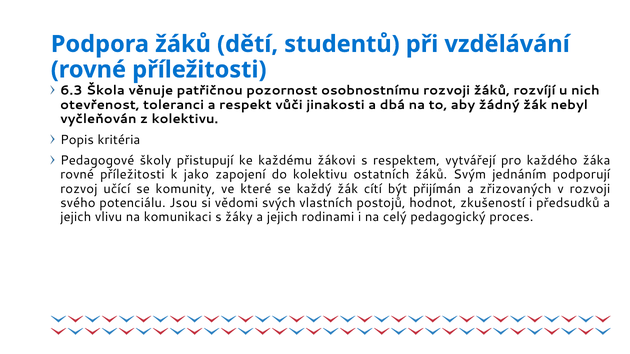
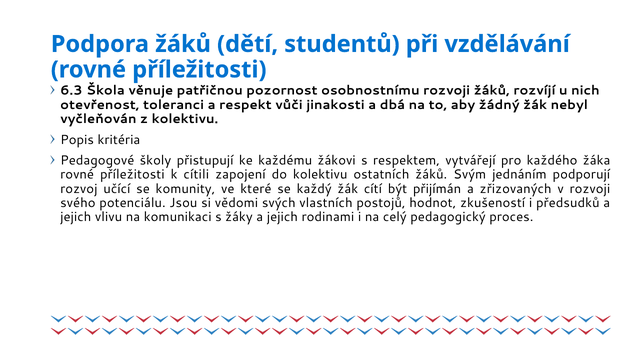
jako: jako -> cítili (196, 175)
